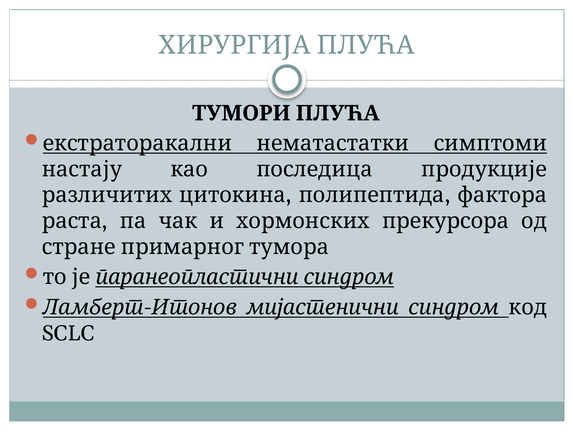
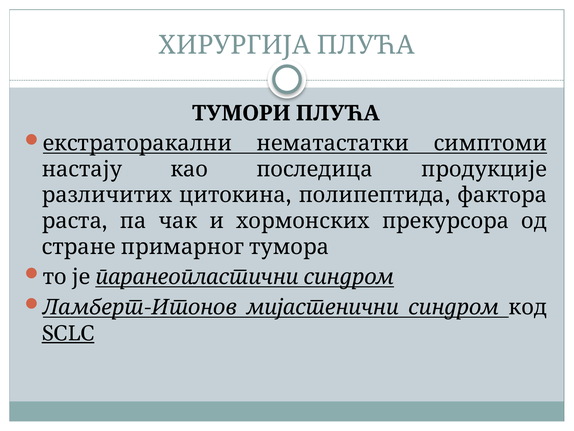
SCLC underline: none -> present (68, 333)
